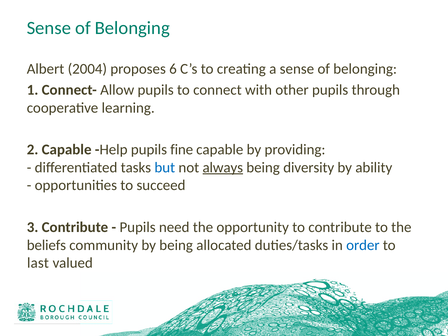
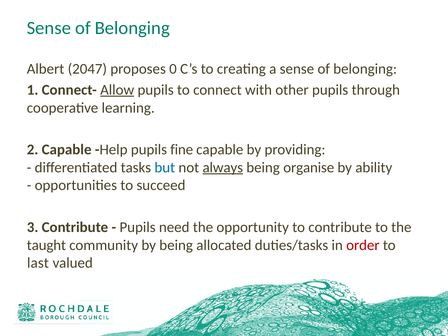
2004: 2004 -> 2047 (87, 69)
6: 6 -> 0 (173, 69)
Allow underline: none -> present (117, 90)
diversity: diversity -> organise (309, 167)
beliefs: beliefs -> taught (46, 245)
order colour: blue -> red (363, 245)
